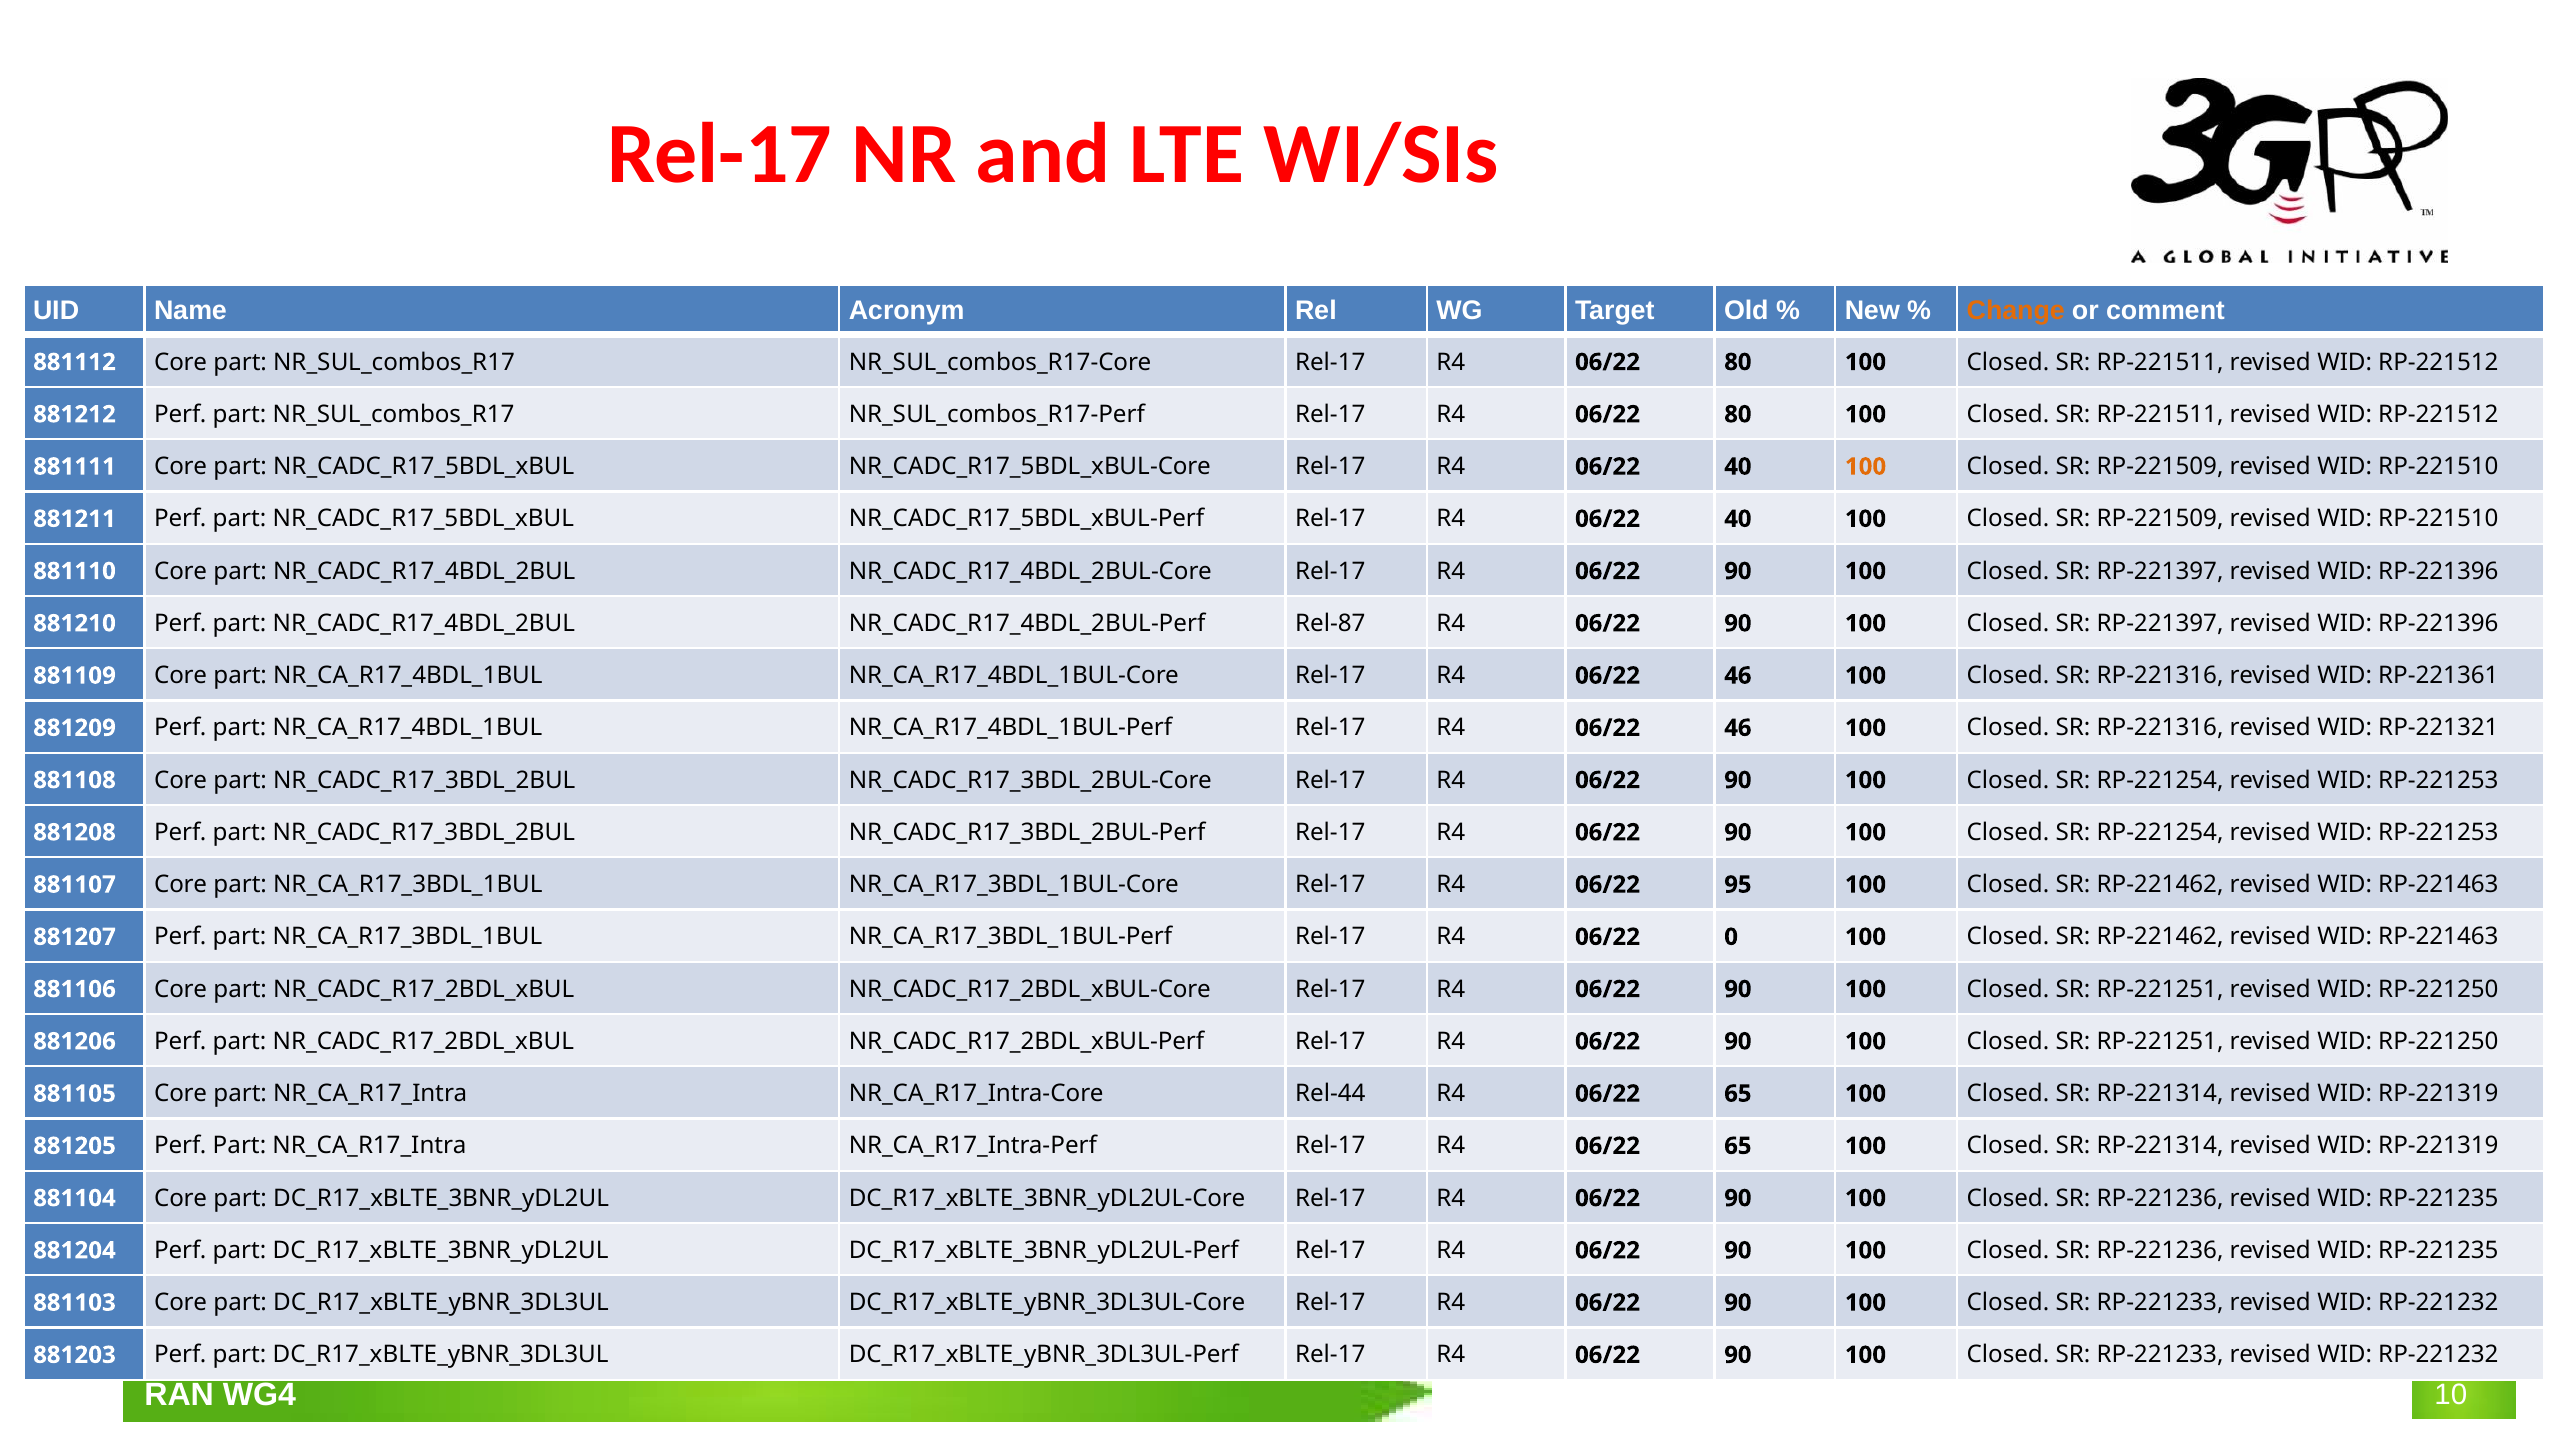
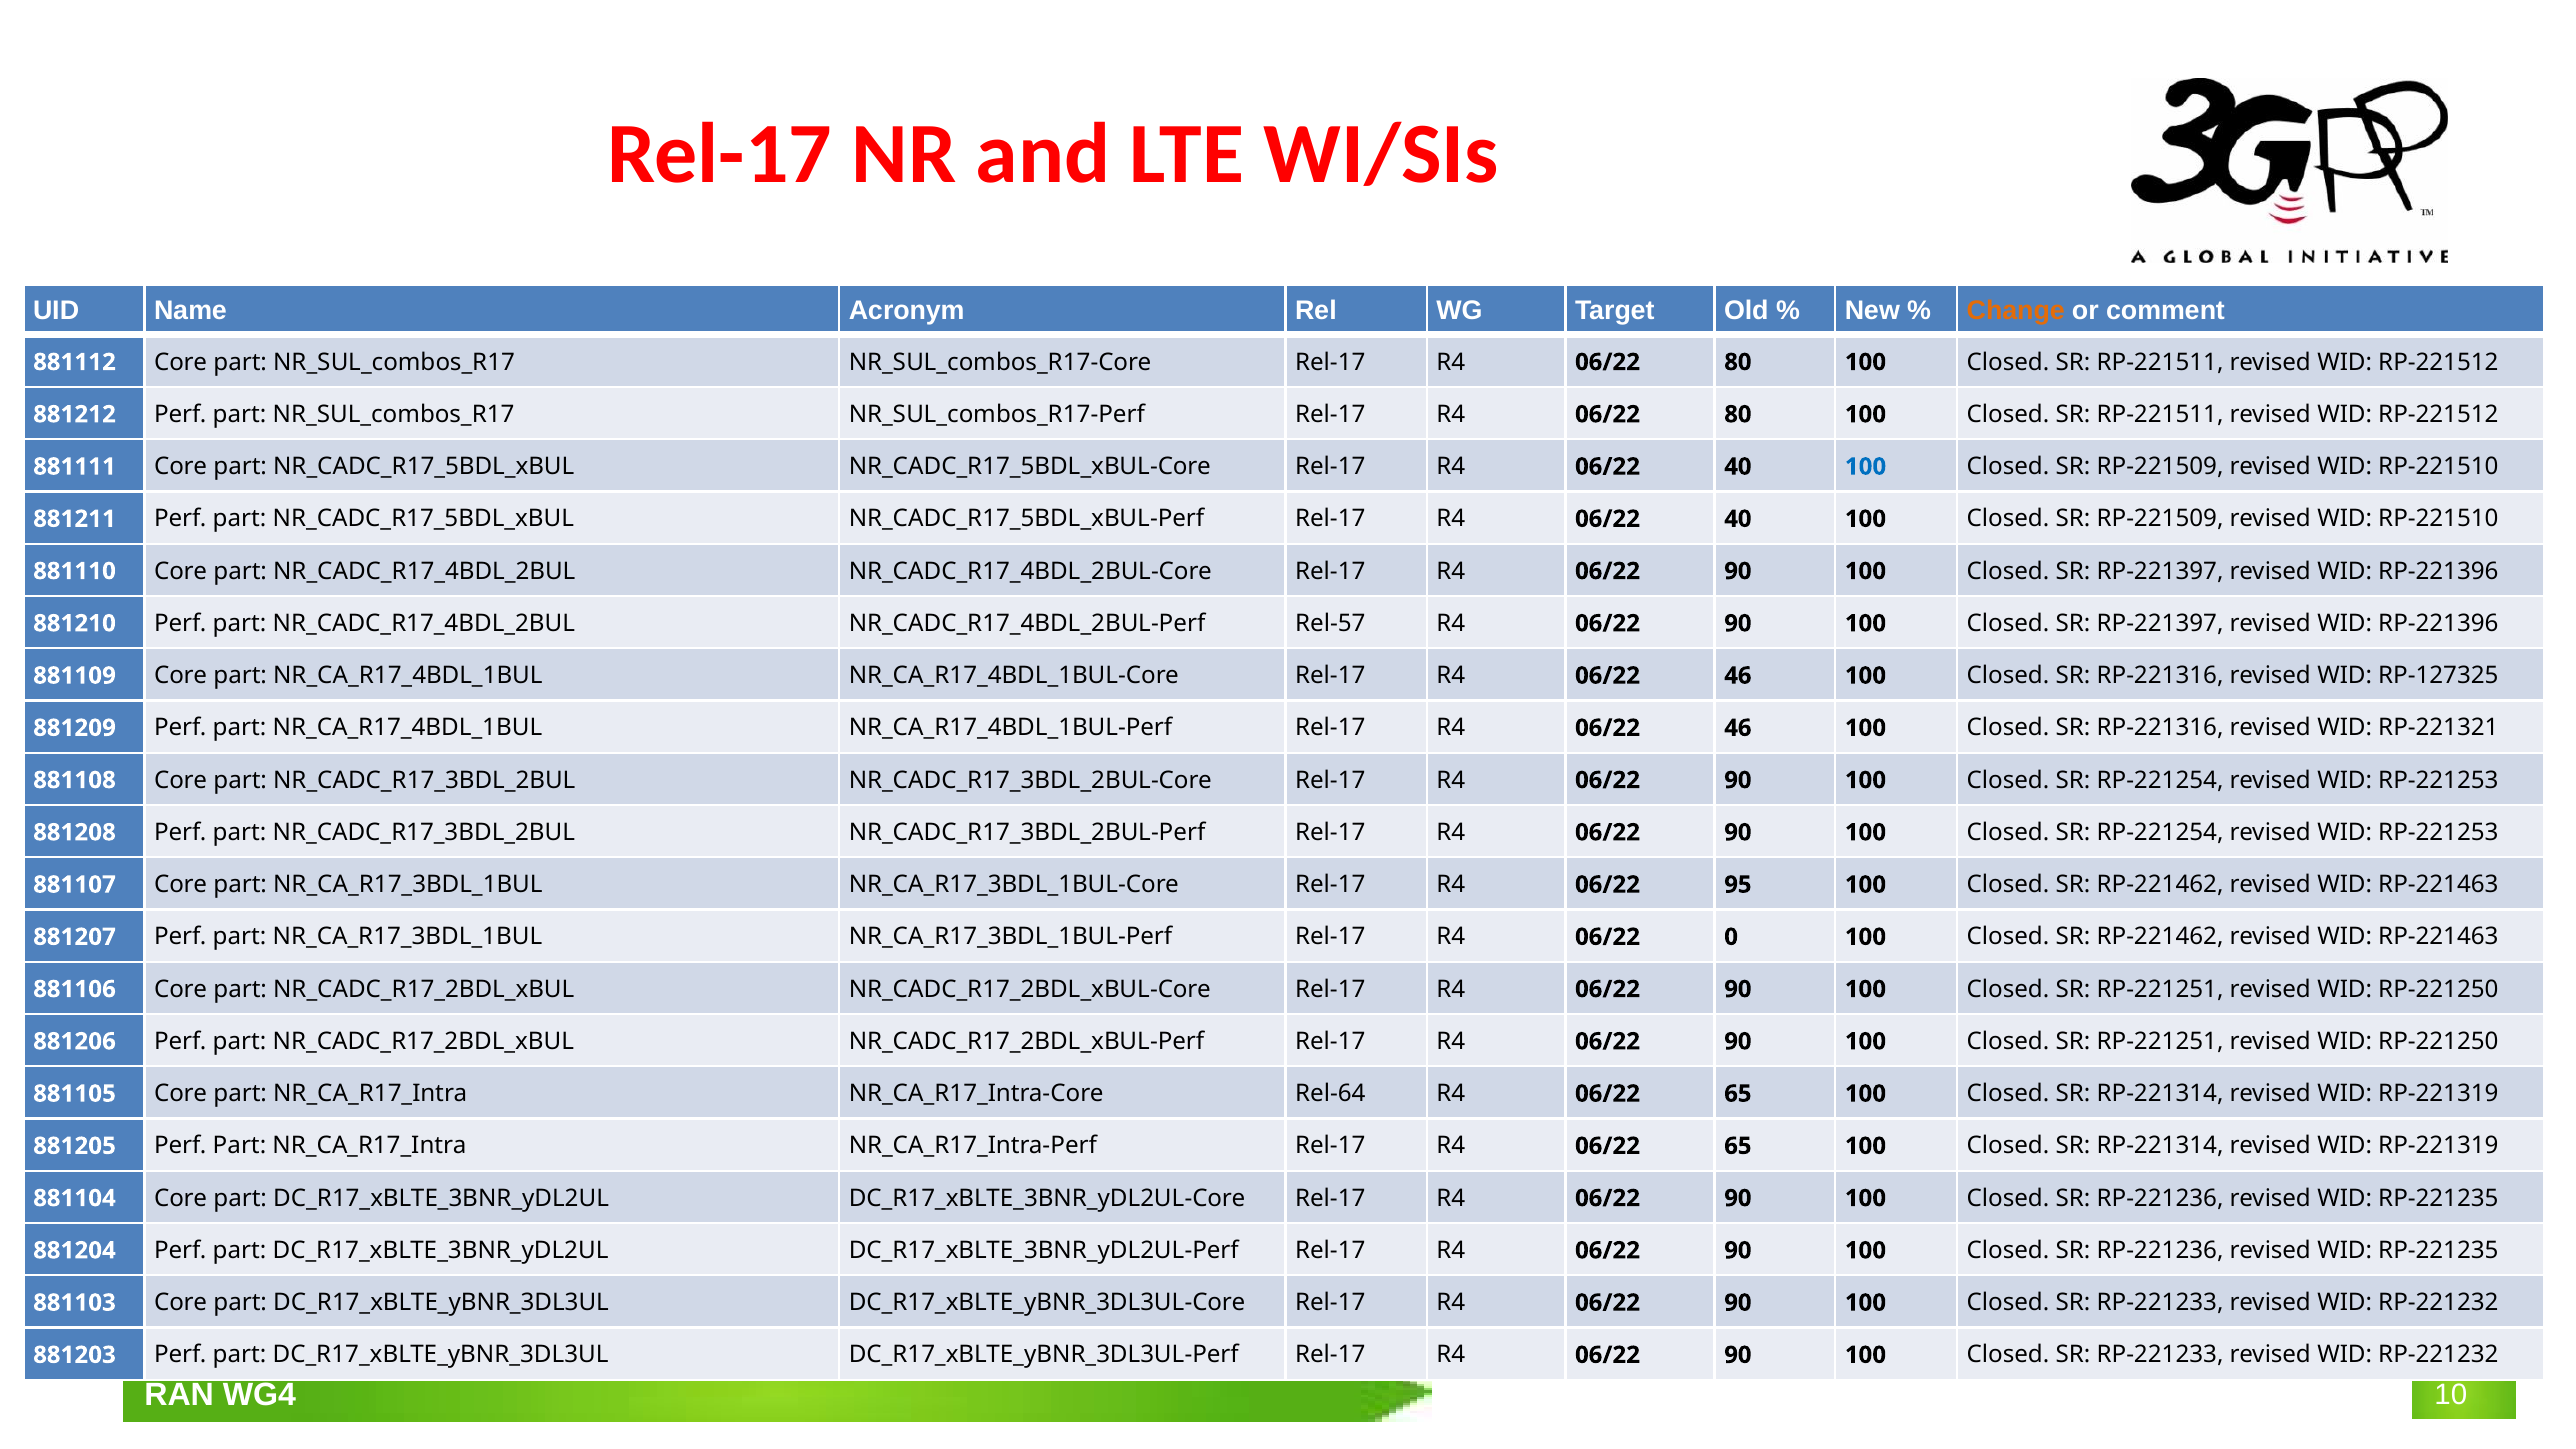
100 colour: orange -> blue (1866, 467)
Rel-87: Rel-87 -> Rel-57 (1330, 623)
RP-221361: RP-221361 -> RP-127325 (2438, 676)
Rel-44: Rel-44 -> Rel-64 (1330, 1094)
